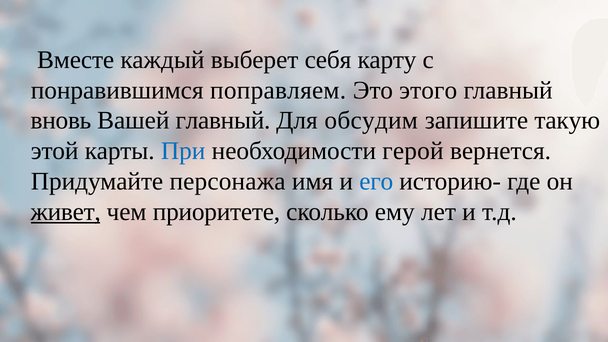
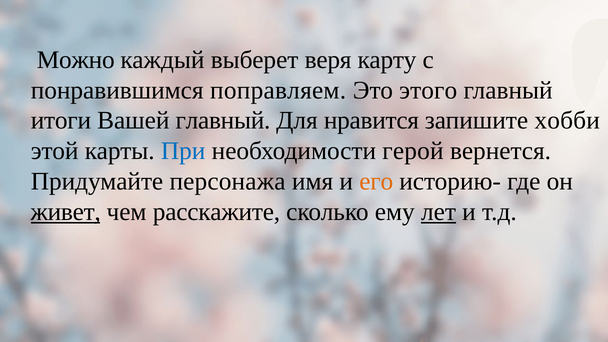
Вместе: Вместе -> Можно (76, 60)
себя: себя -> веря (328, 60)
вновь: вновь -> итоги (61, 121)
обсудим: обсудим -> нравится (371, 121)
такую: такую -> хобби (567, 121)
его colour: blue -> orange (376, 181)
приоритете: приоритете -> расскажите (216, 212)
лет underline: none -> present (439, 212)
